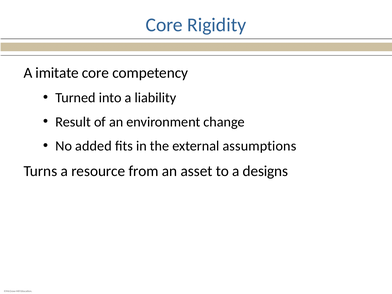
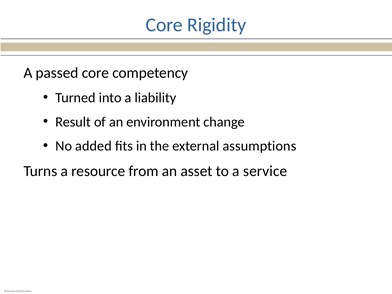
imitate: imitate -> passed (57, 73)
designs: designs -> service (265, 171)
